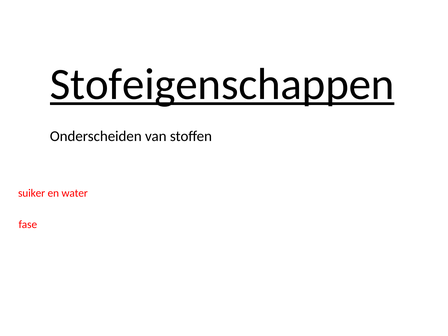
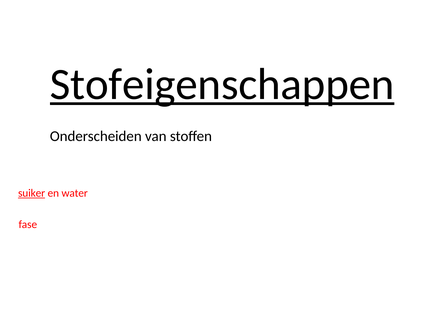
suiker underline: none -> present (32, 193)
